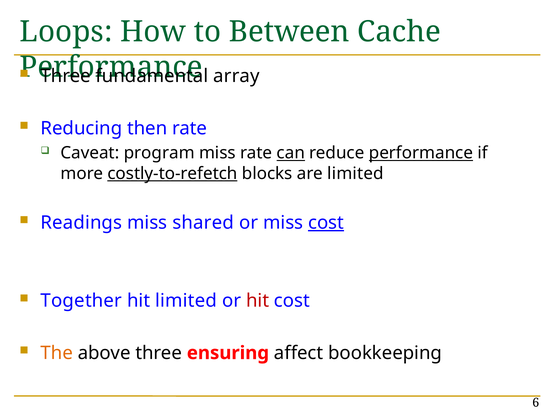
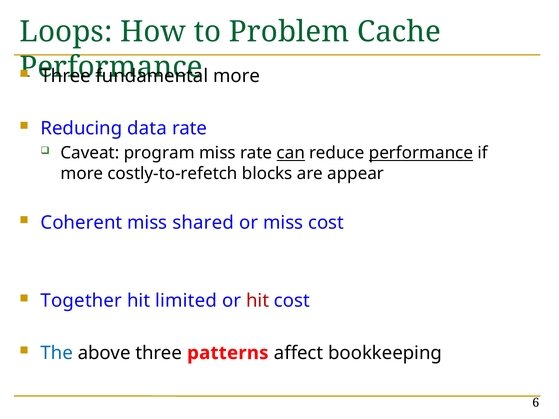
Between: Between -> Problem (289, 32)
array: array -> more (237, 76)
then: then -> data (147, 128)
costly-to-refetch underline: present -> none (172, 174)
are limited: limited -> appear (356, 174)
Readings: Readings -> Coherent (81, 223)
cost underline: present -> none (326, 223)
The colour: orange -> blue (57, 353)
ensuring: ensuring -> patterns (228, 353)
